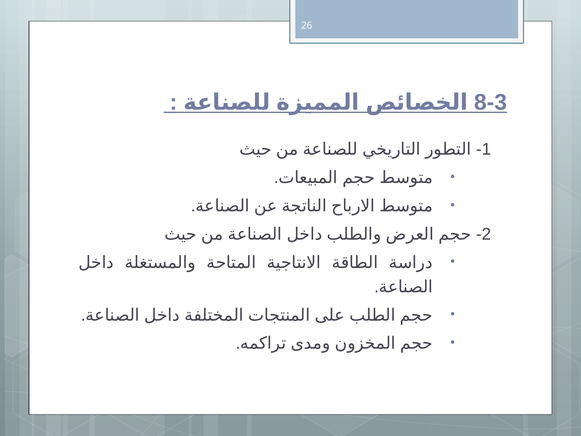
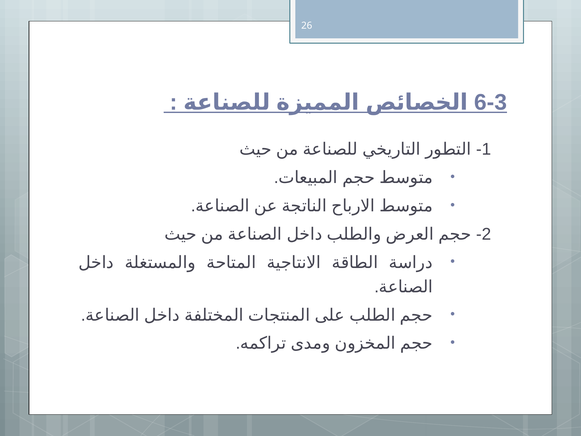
8-3: 8-3 -> 6-3 (491, 102)
